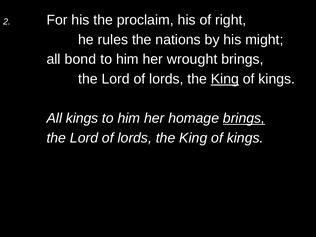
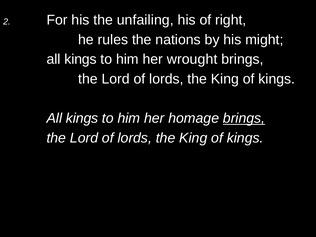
proclaim: proclaim -> unfailing (145, 20)
bond: bond -> kings (81, 59)
King underline: present -> none (225, 79)
